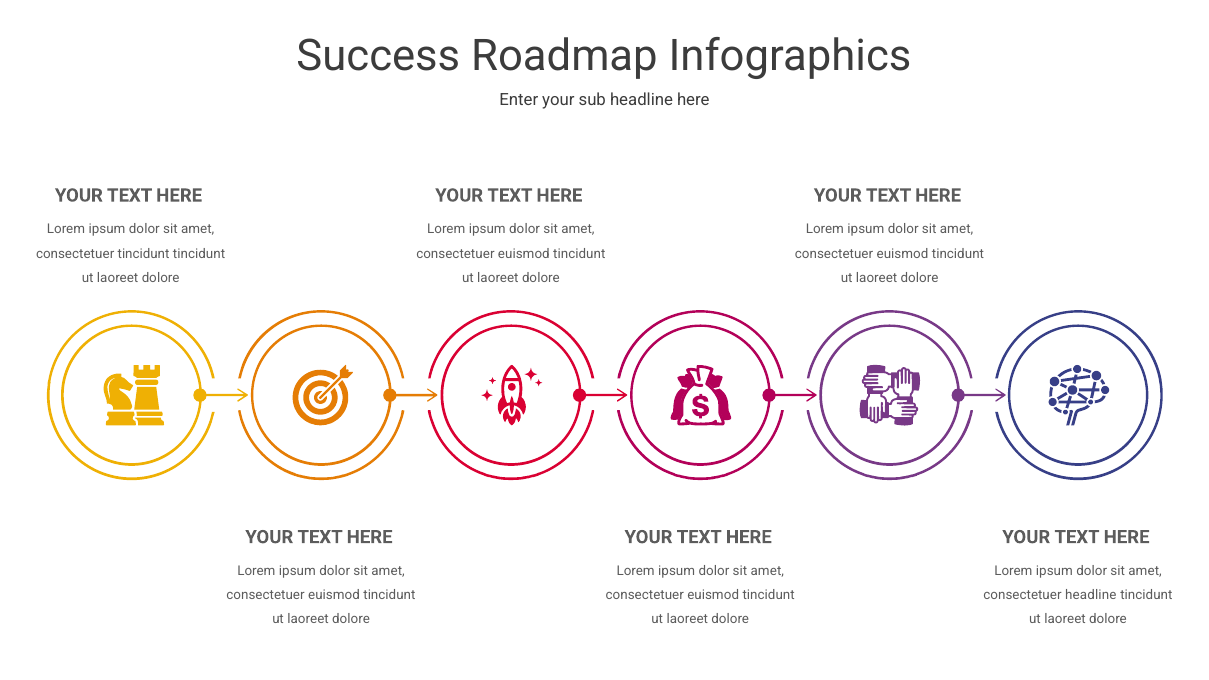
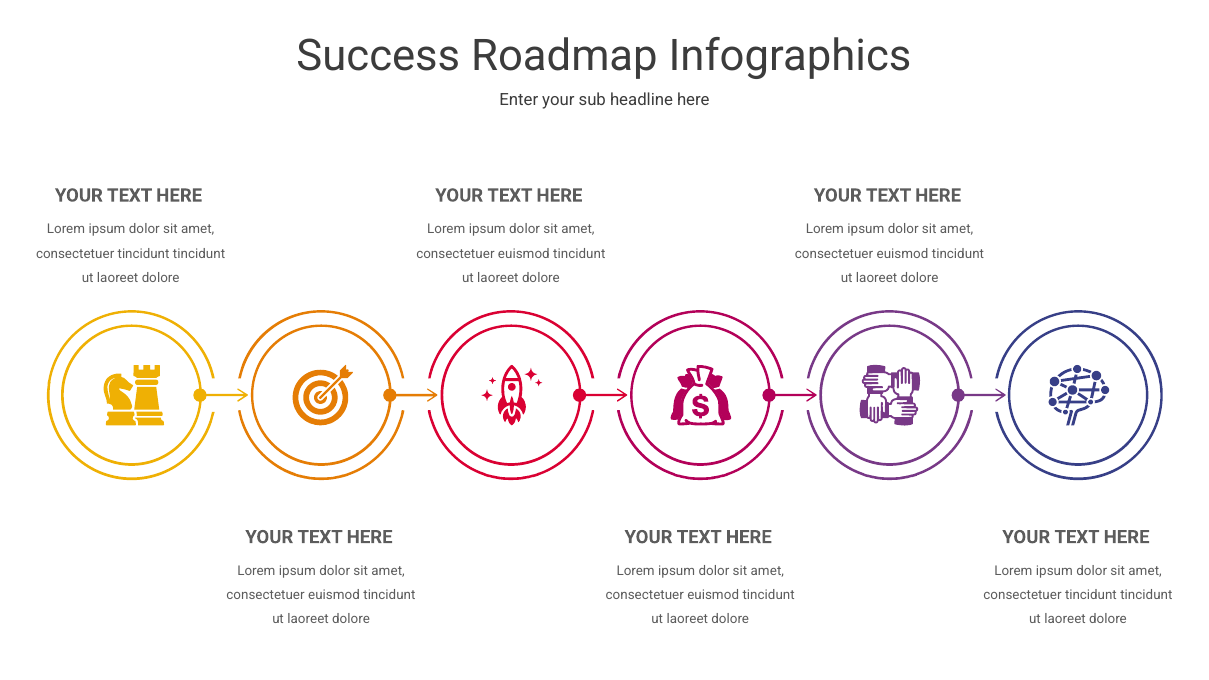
headline: headline -> tincidunt (1091, 595)
